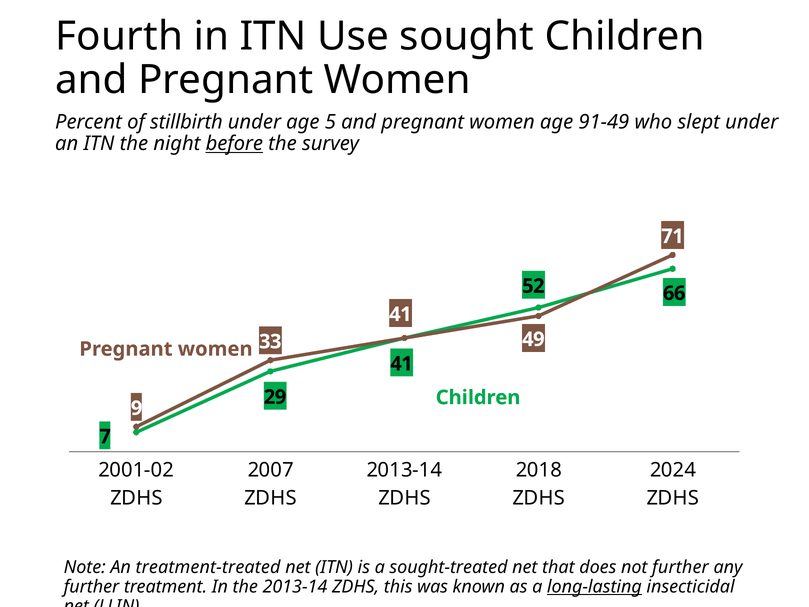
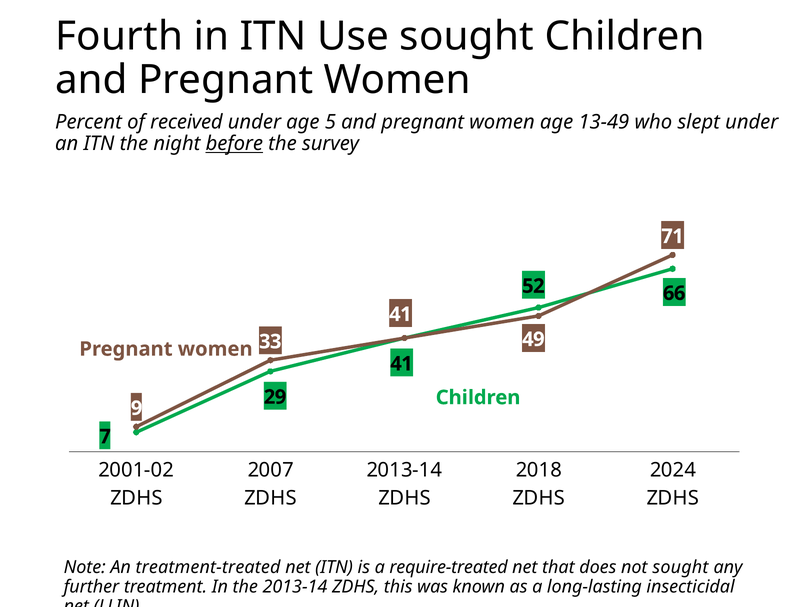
stillbirth: stillbirth -> received (186, 122)
91-49: 91-49 -> 13-49 (604, 122)
sought-treated: sought-treated -> require-treated (449, 567)
not further: further -> sought (680, 567)
long-lasting underline: present -> none (594, 587)
